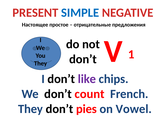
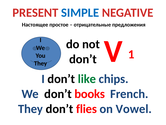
like colour: purple -> green (87, 79)
count: count -> books (90, 94)
pies: pies -> flies (86, 109)
